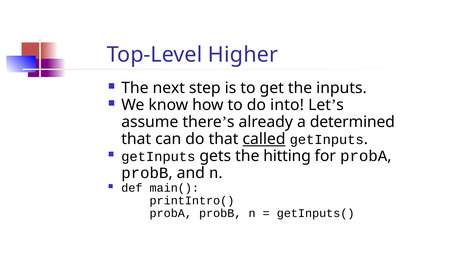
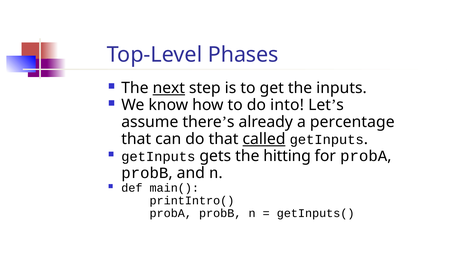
Higher: Higher -> Phases (243, 55)
next underline: none -> present (169, 88)
determined: determined -> percentage (352, 122)
